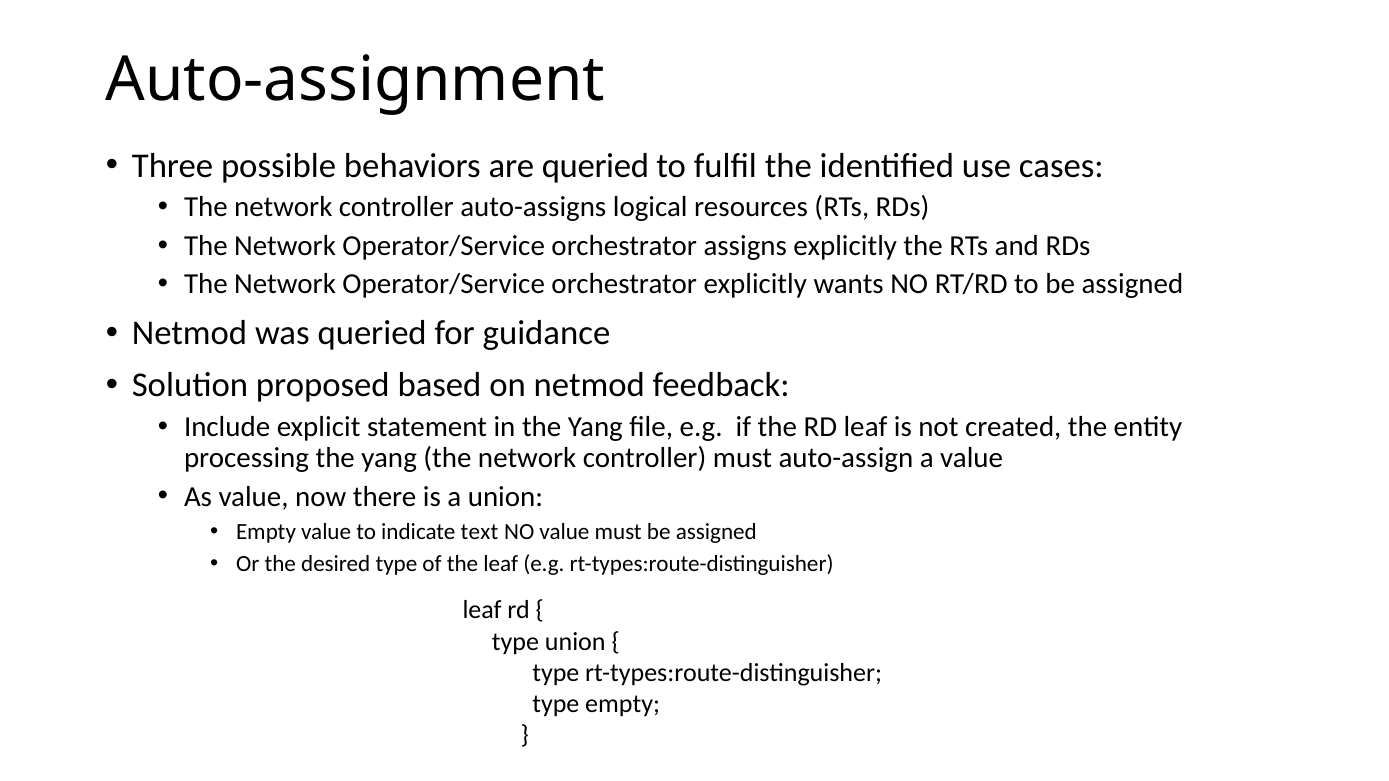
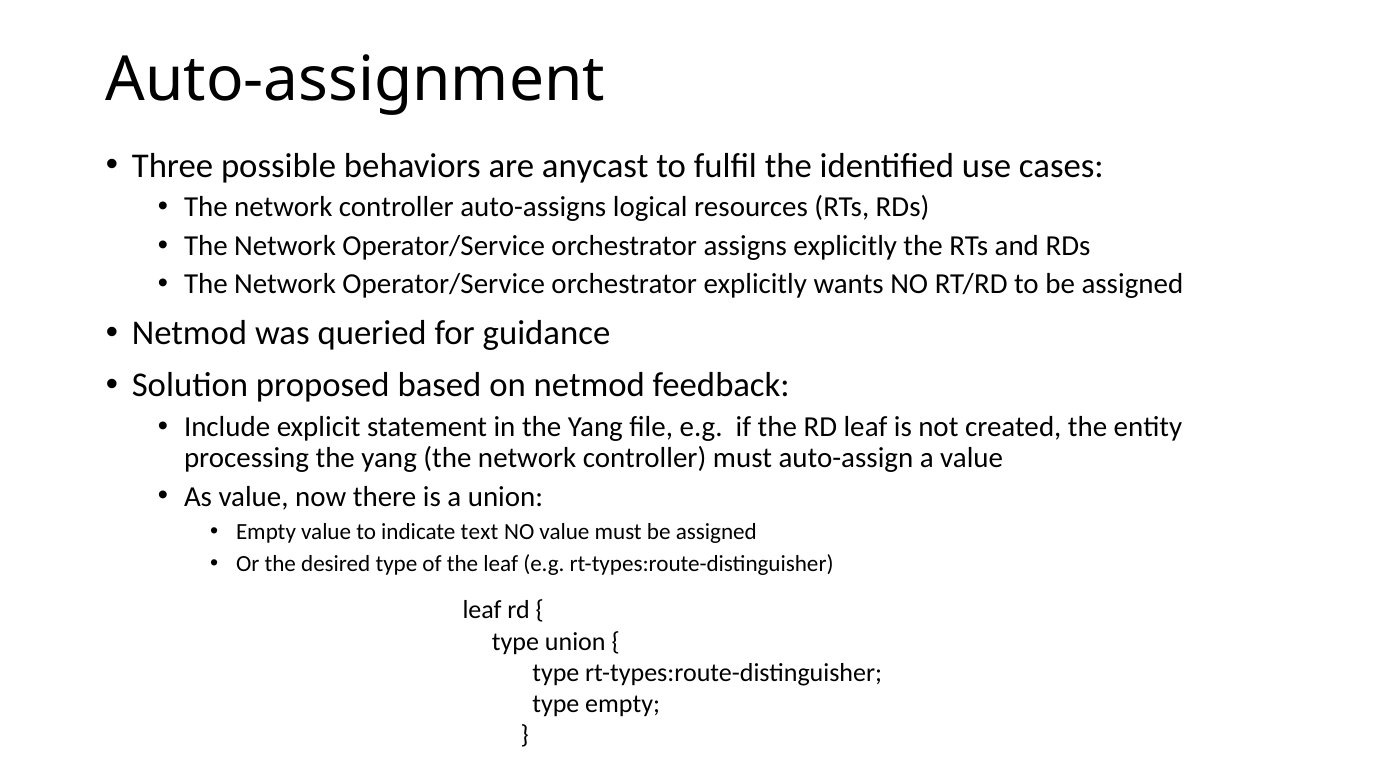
are queried: queried -> anycast (595, 166)
